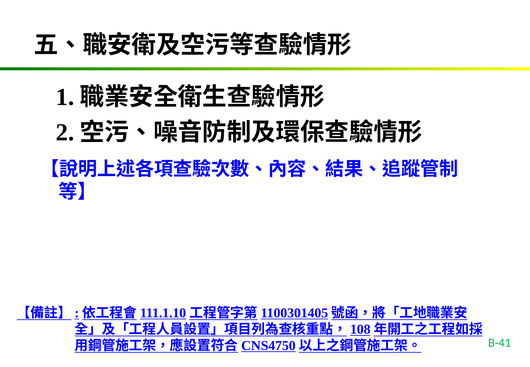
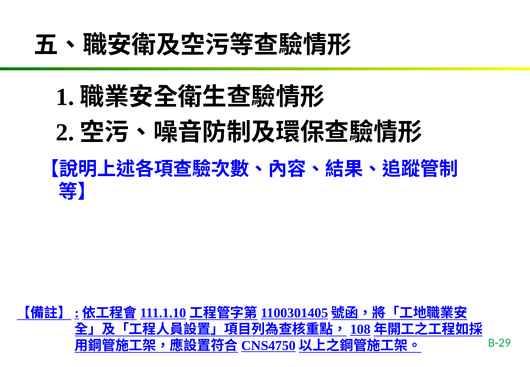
B-41: B-41 -> B-29 (499, 343)
